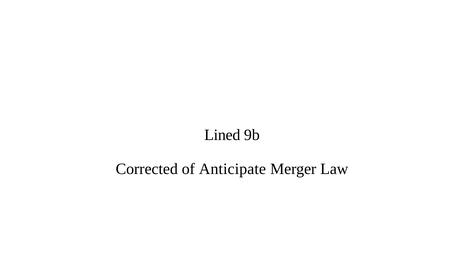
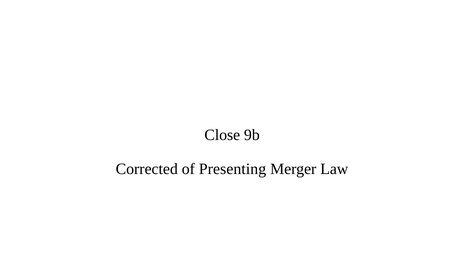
Lined: Lined -> Close (222, 135)
Anticipate: Anticipate -> Presenting (233, 169)
